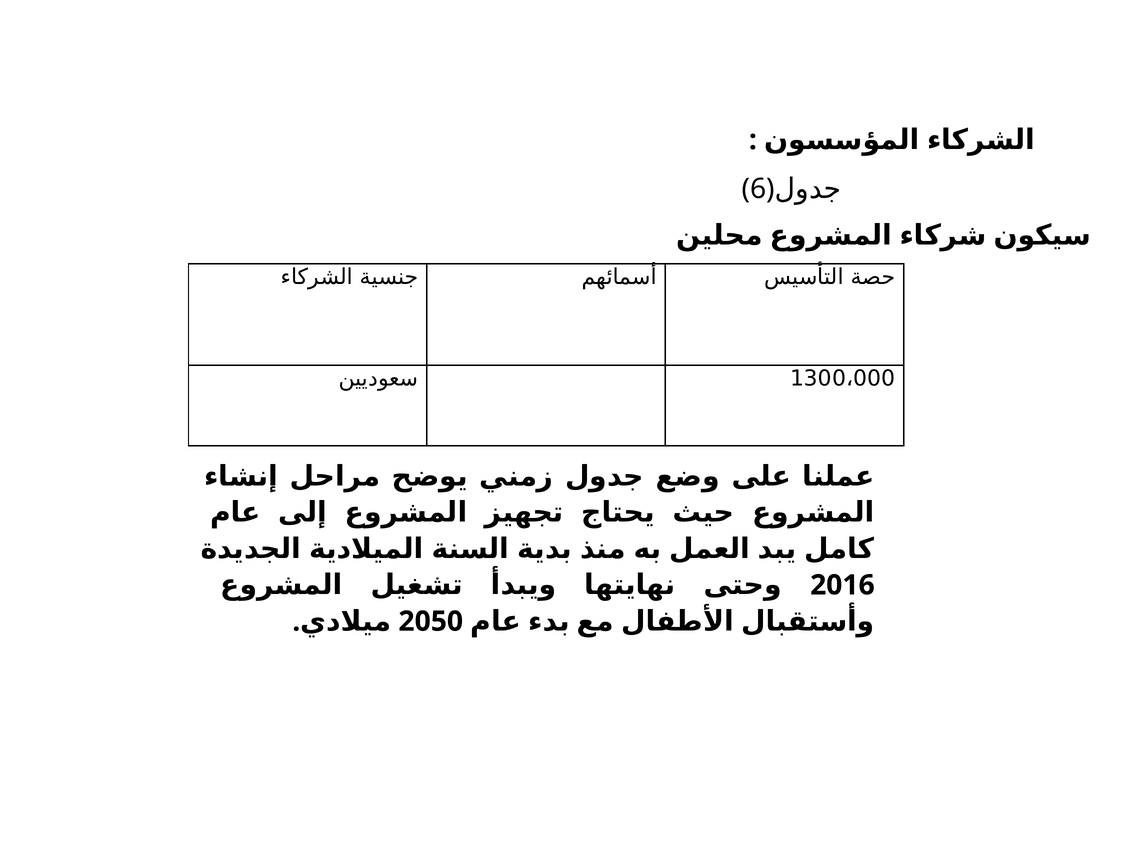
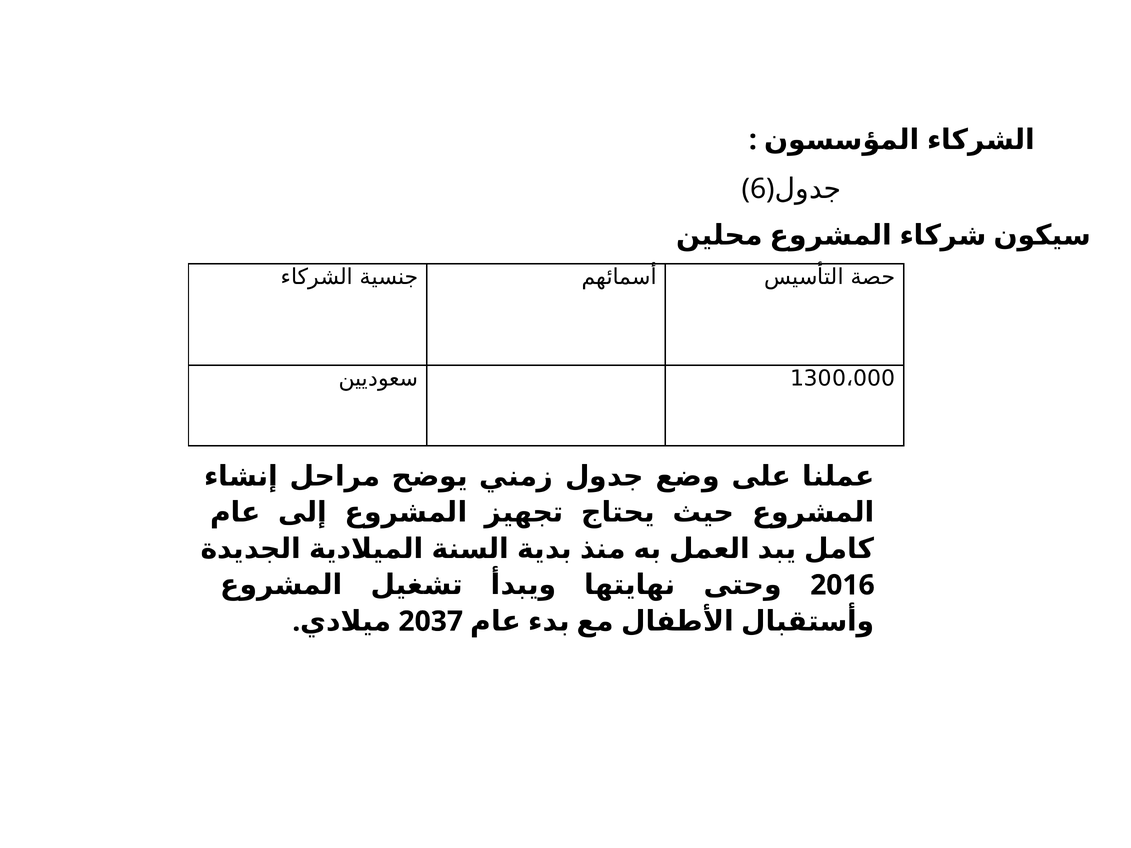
2050: 2050 -> 2037 (431, 622)
